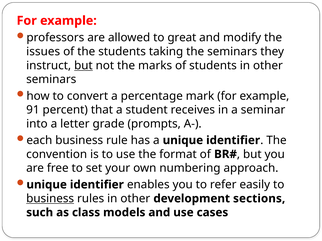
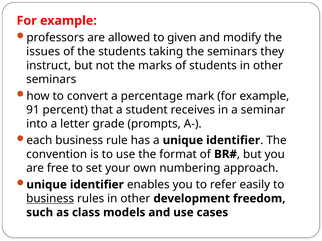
great: great -> given (182, 38)
but underline: present -> none (83, 66)
sections: sections -> freedom (259, 199)
